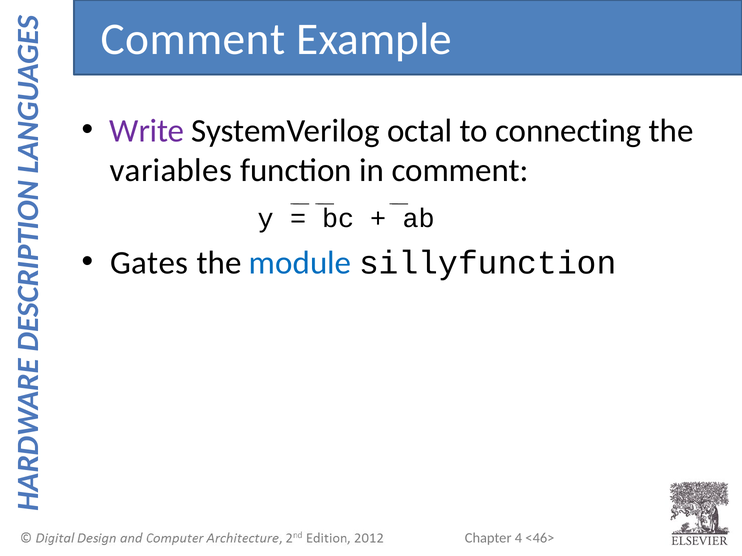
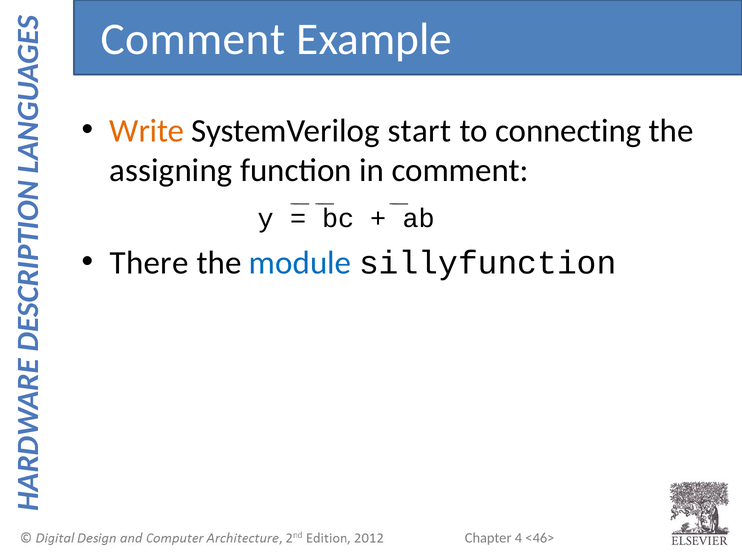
Write colour: purple -> orange (147, 131)
octal: octal -> start (420, 131)
variables: variables -> assigning (171, 171)
Gates: Gates -> There (149, 263)
